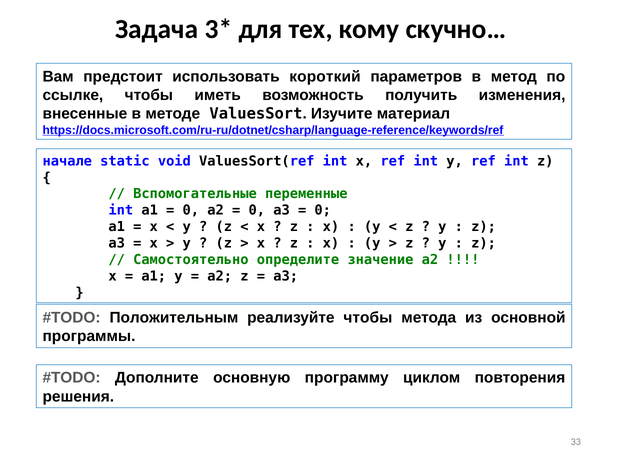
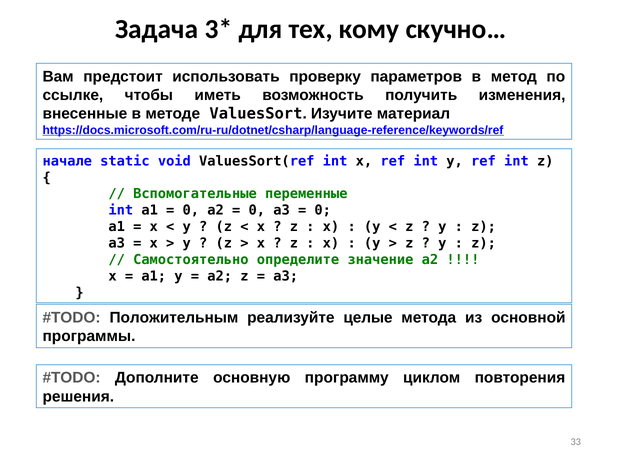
короткий: короткий -> проверку (325, 77)
реализуйте чтобы: чтобы -> целые (368, 318)
